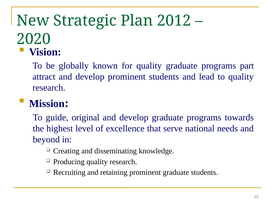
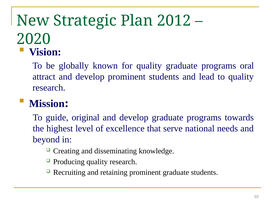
part: part -> oral (247, 66)
